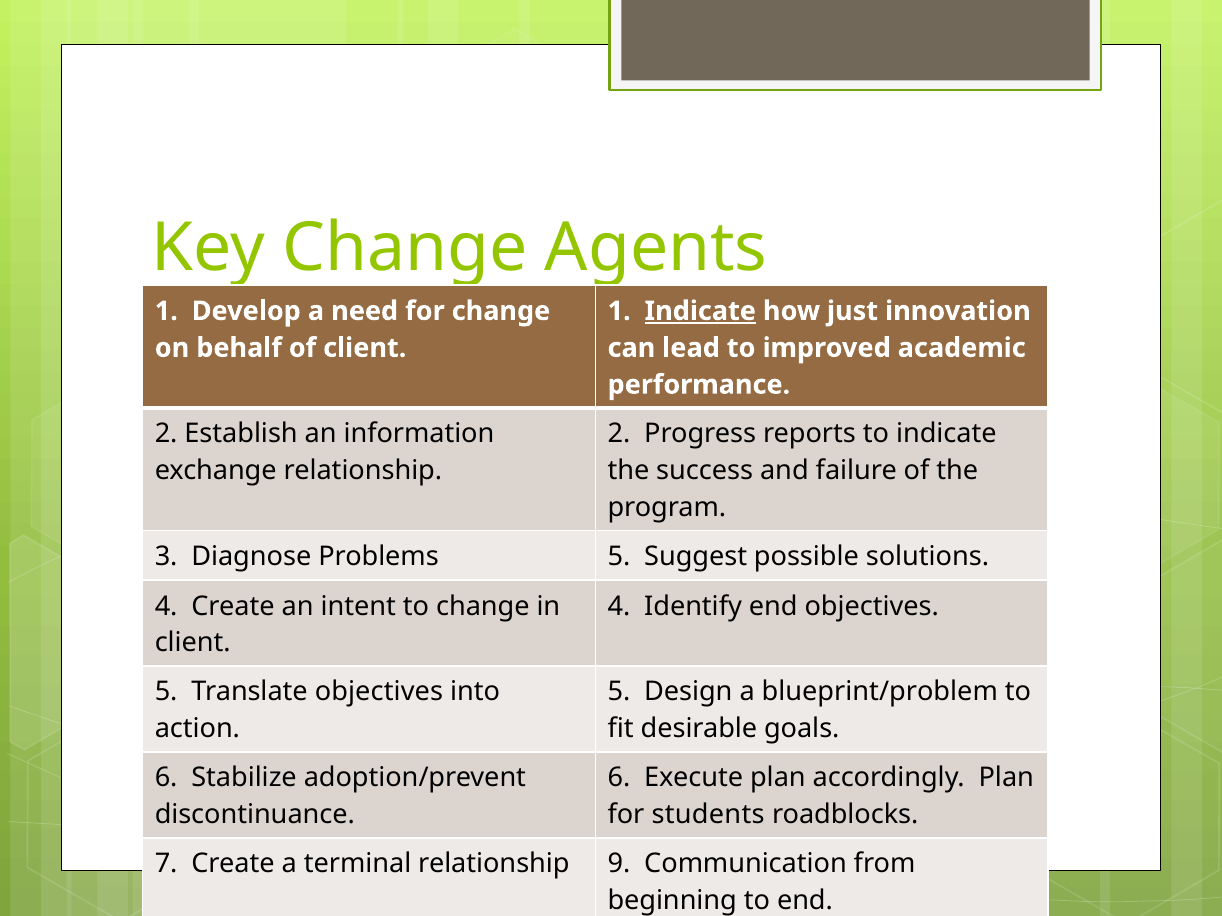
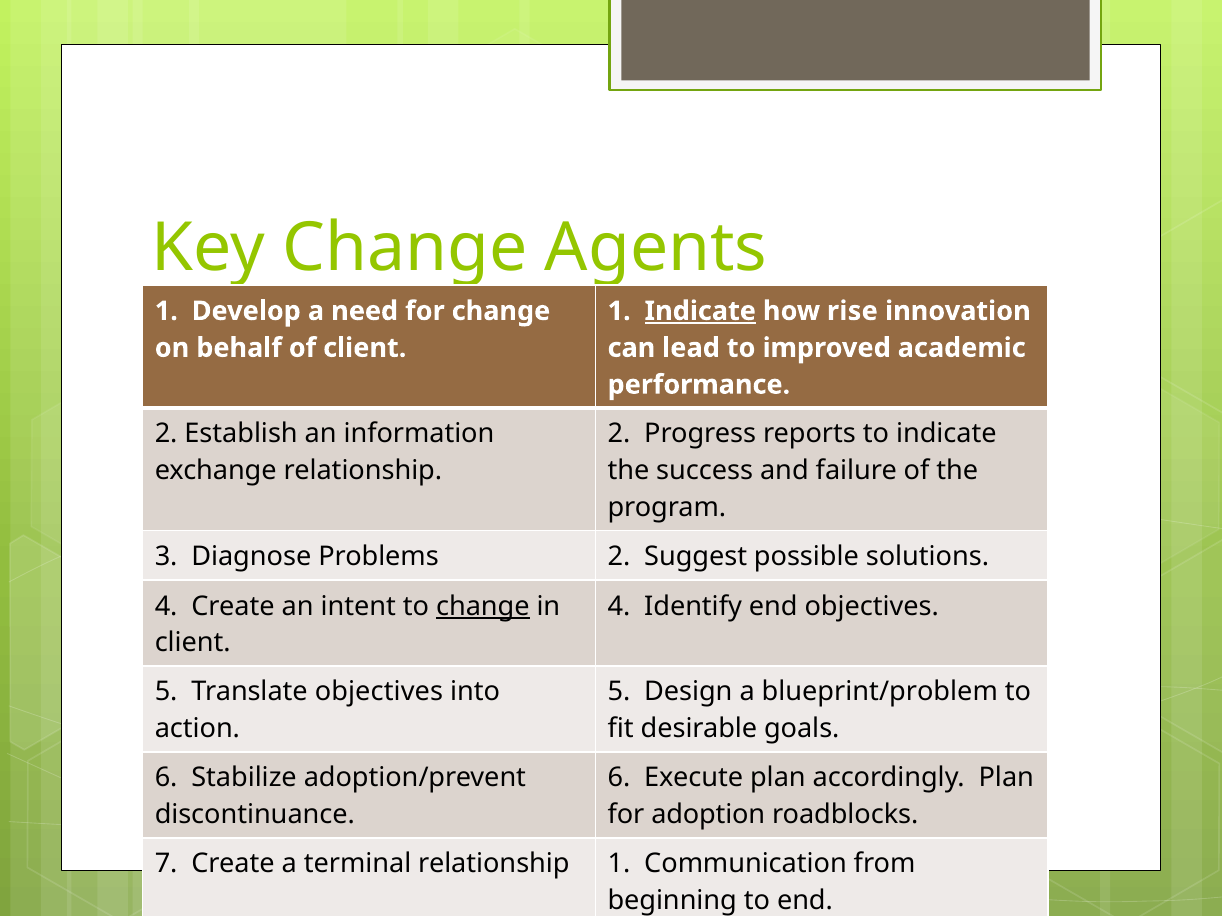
just: just -> rise (852, 311)
Problems 5: 5 -> 2 (619, 557)
change underline: none -> present (483, 606)
students: students -> adoption (708, 815)
relationship 9: 9 -> 1 (619, 864)
